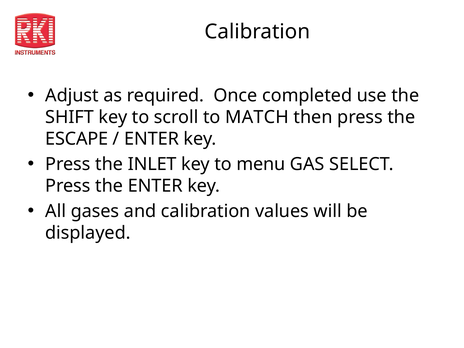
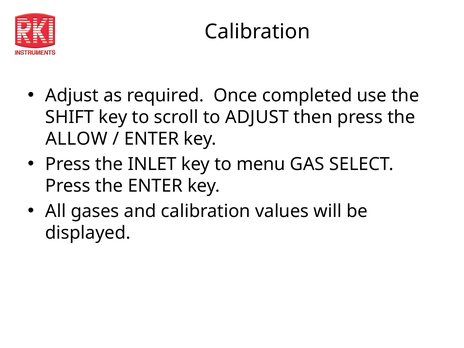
to MATCH: MATCH -> ADJUST (257, 117)
ESCAPE: ESCAPE -> ALLOW (77, 139)
